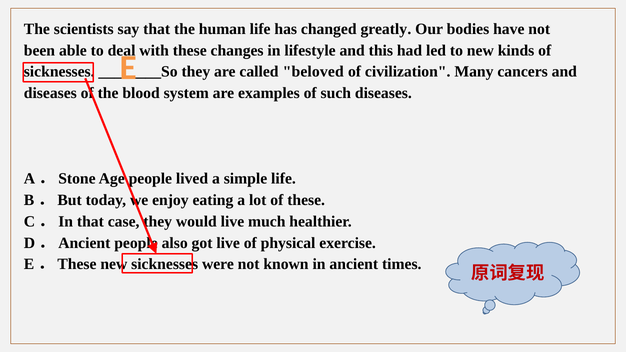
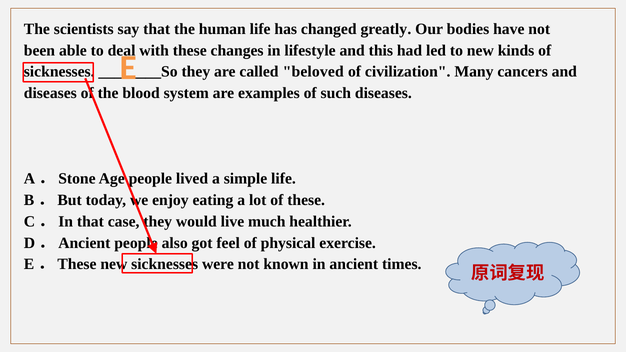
got live: live -> feel (228, 243)
